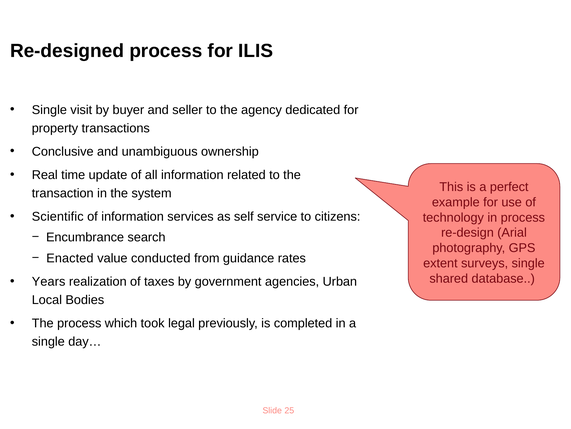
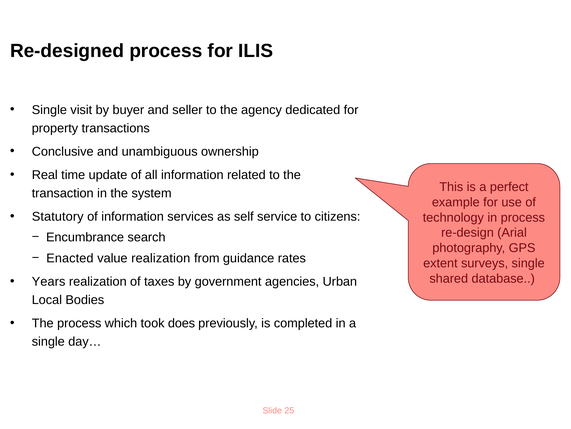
Scientific: Scientific -> Statutory (58, 216)
value conducted: conducted -> realization (161, 258)
legal: legal -> does (182, 323)
